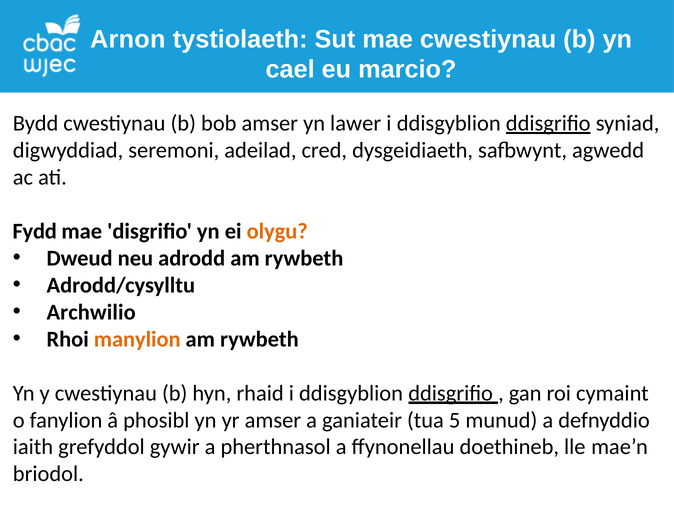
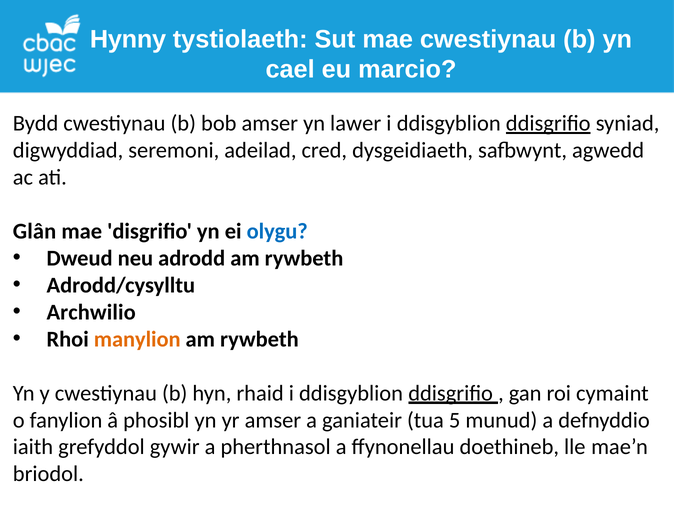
Arnon: Arnon -> Hynny (128, 39)
Fydd: Fydd -> Glân (35, 231)
olygu colour: orange -> blue (277, 231)
